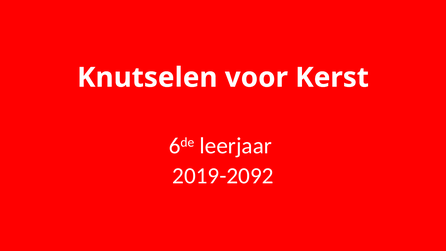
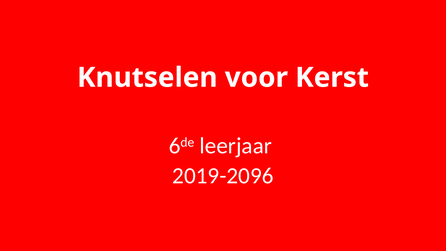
2019-2092: 2019-2092 -> 2019-2096 (223, 176)
